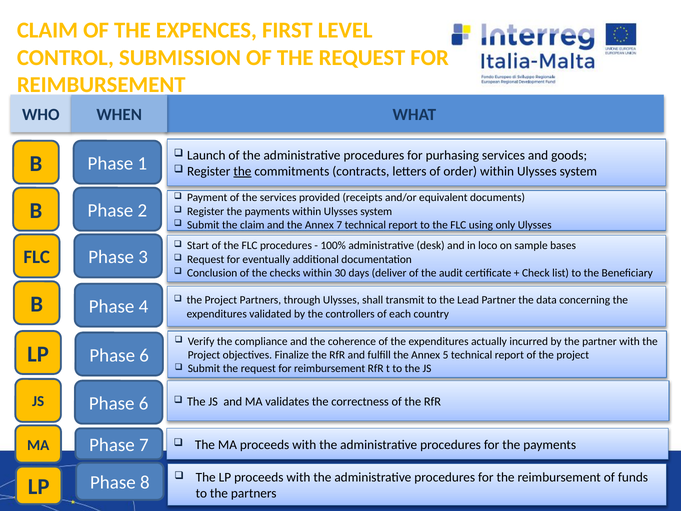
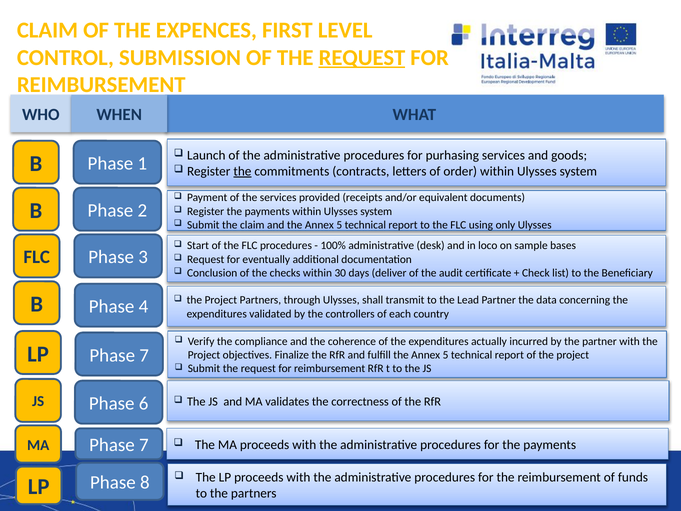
REQUEST underline: none -> present (362, 58)
and the Annex 7: 7 -> 5 (339, 225)
6: 6 -> 7 (144, 355)
